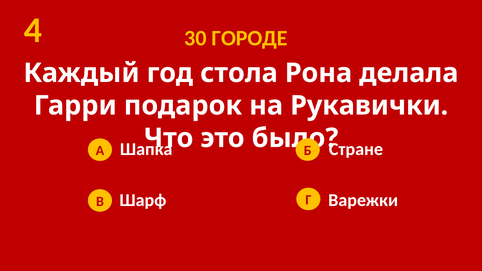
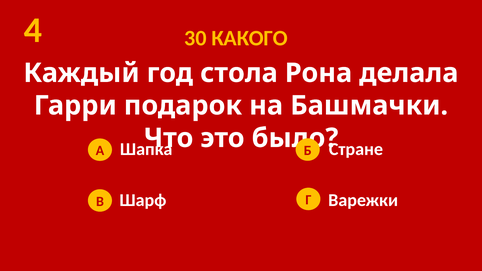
ГОРОДЕ: ГОРОДЕ -> КАКОГО (250, 38)
Рукавички: Рукавички -> Башмачки (369, 106)
